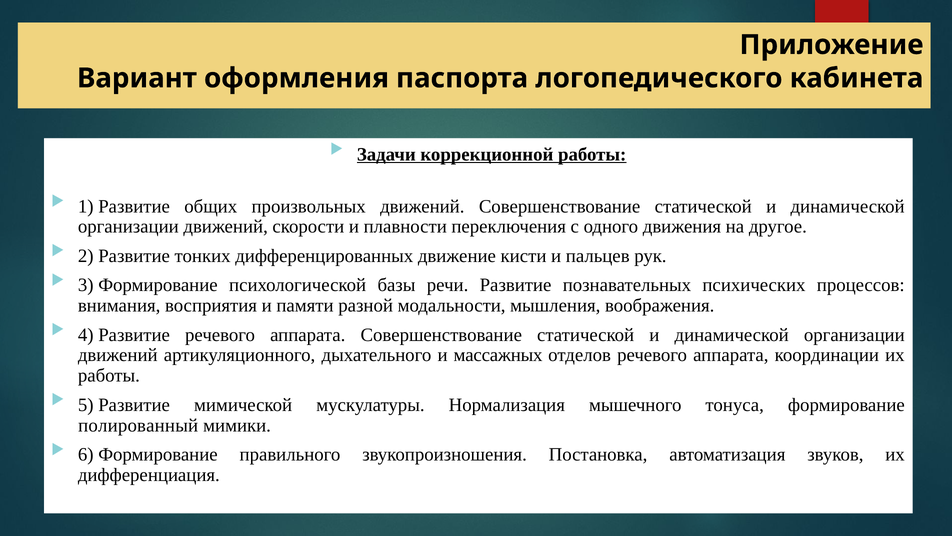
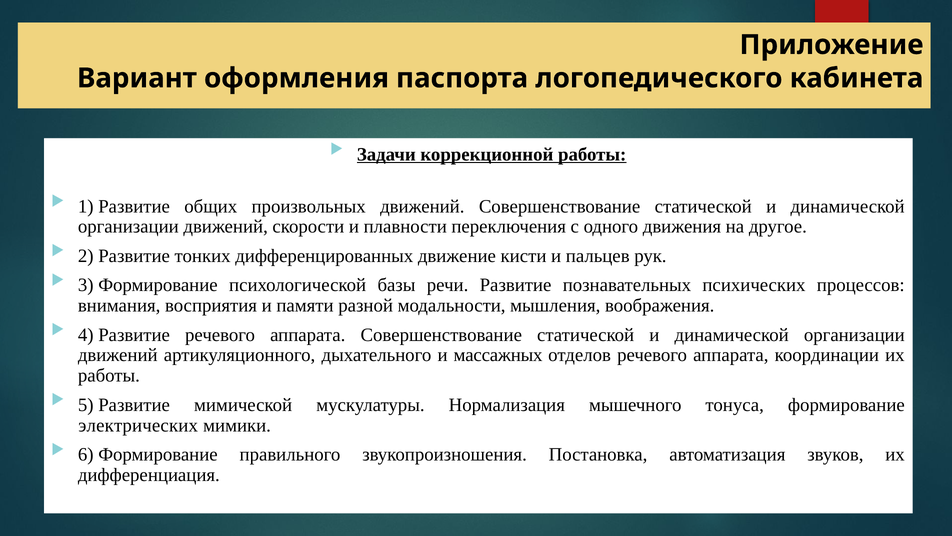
полированный: полированный -> электрических (138, 425)
